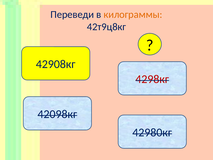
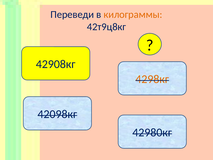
4298кг colour: red -> orange (152, 79)
